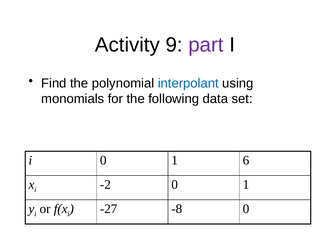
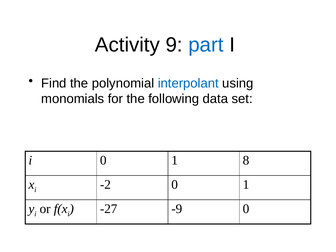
part colour: purple -> blue (206, 45)
6: 6 -> 8 (246, 160)
-8: -8 -> -9 (177, 209)
